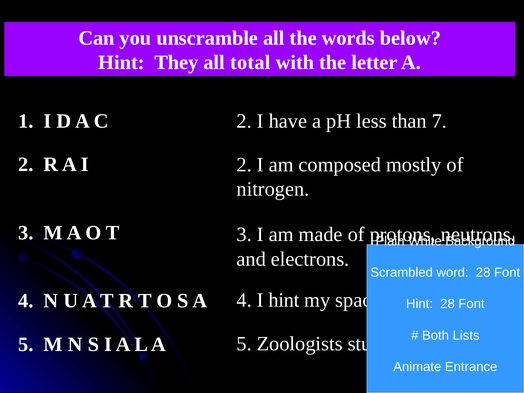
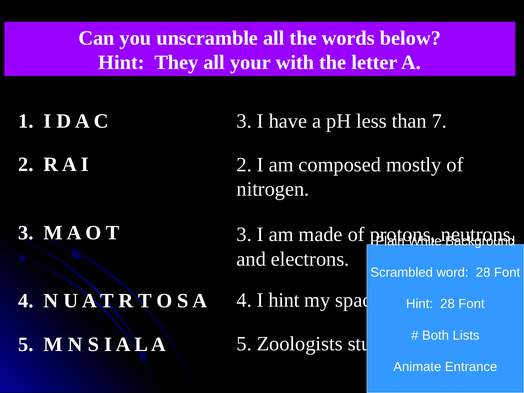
total: total -> your (250, 63)
C 2: 2 -> 3 (244, 121)
